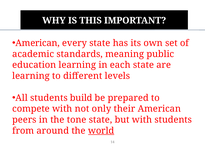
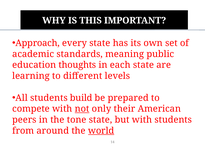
American: American -> Approach (38, 43)
education learning: learning -> thoughts (77, 65)
not underline: none -> present (82, 109)
